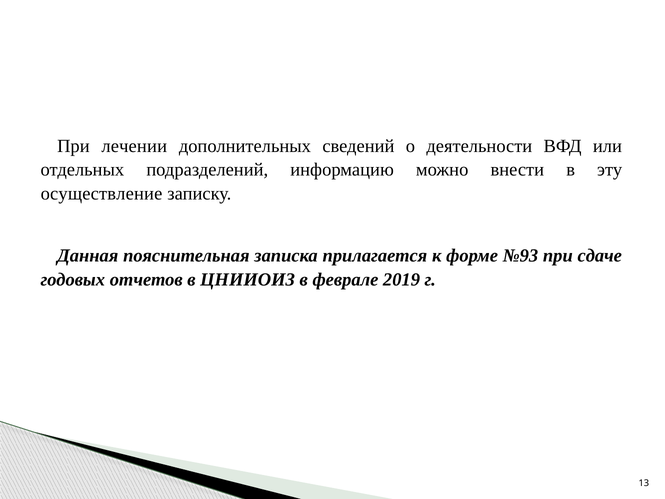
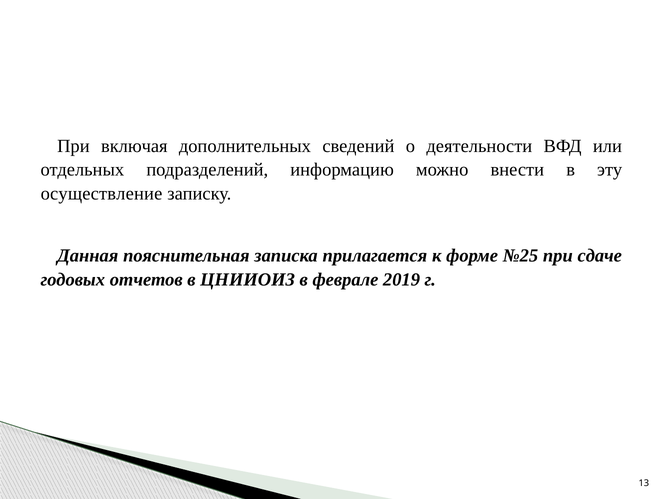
лечении: лечении -> включая (134, 146)
№93: №93 -> №25 (520, 256)
